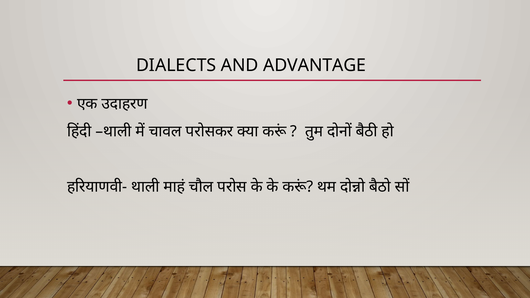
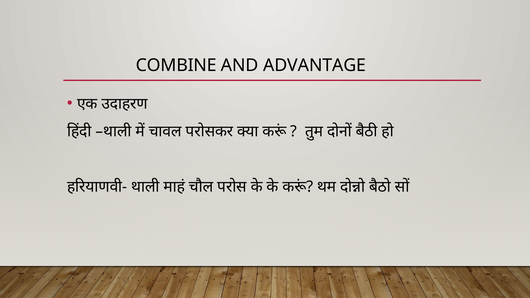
DIALECTS: DIALECTS -> COMBINE (176, 65)
